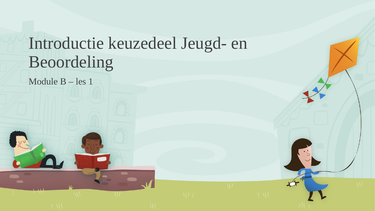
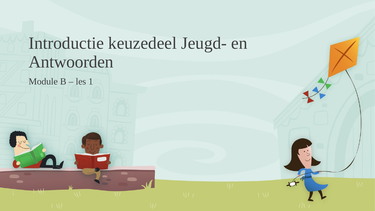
Beoordeling: Beoordeling -> Antwoorden (71, 62)
